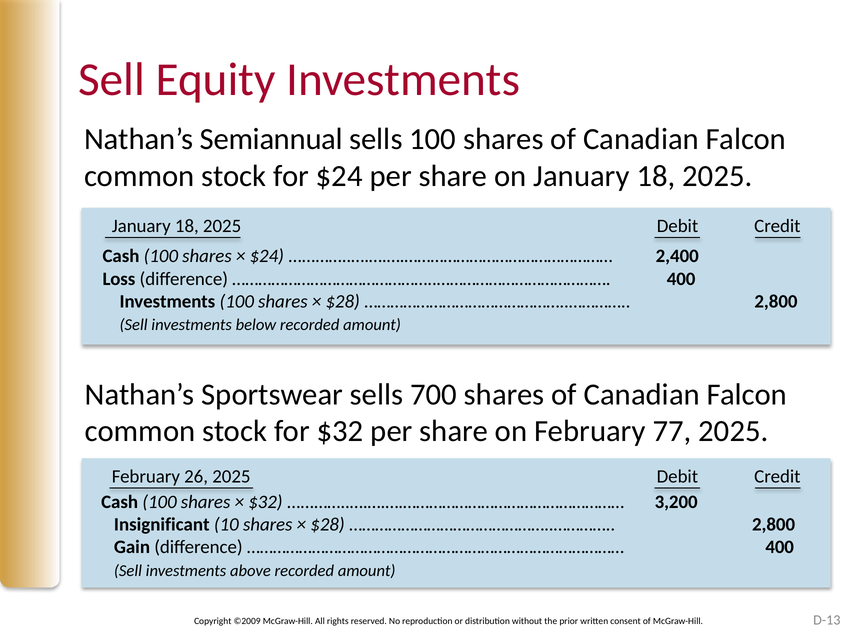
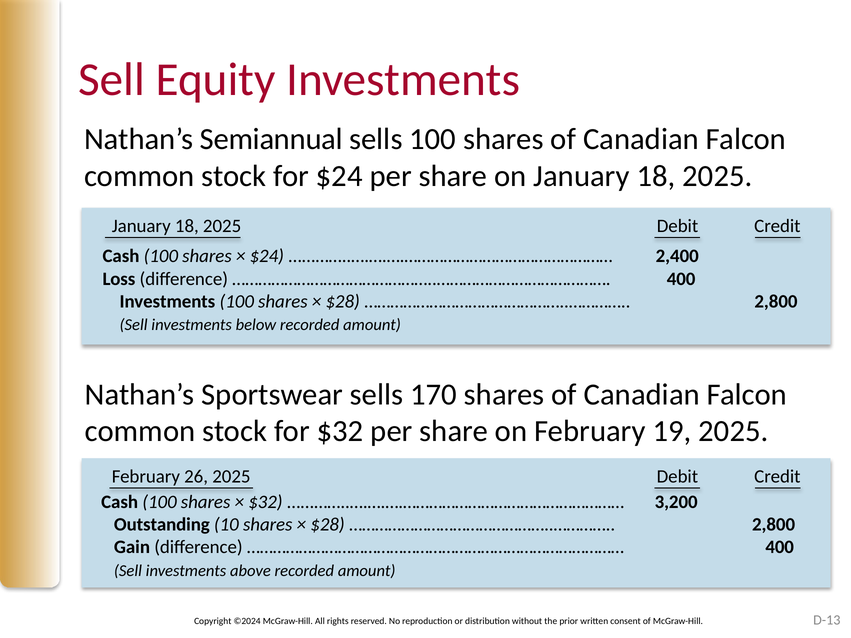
700: 700 -> 170 (434, 395)
77: 77 -> 19 (672, 431)
Insignificant: Insignificant -> Outstanding (162, 525)
©2009: ©2009 -> ©2024 (247, 622)
